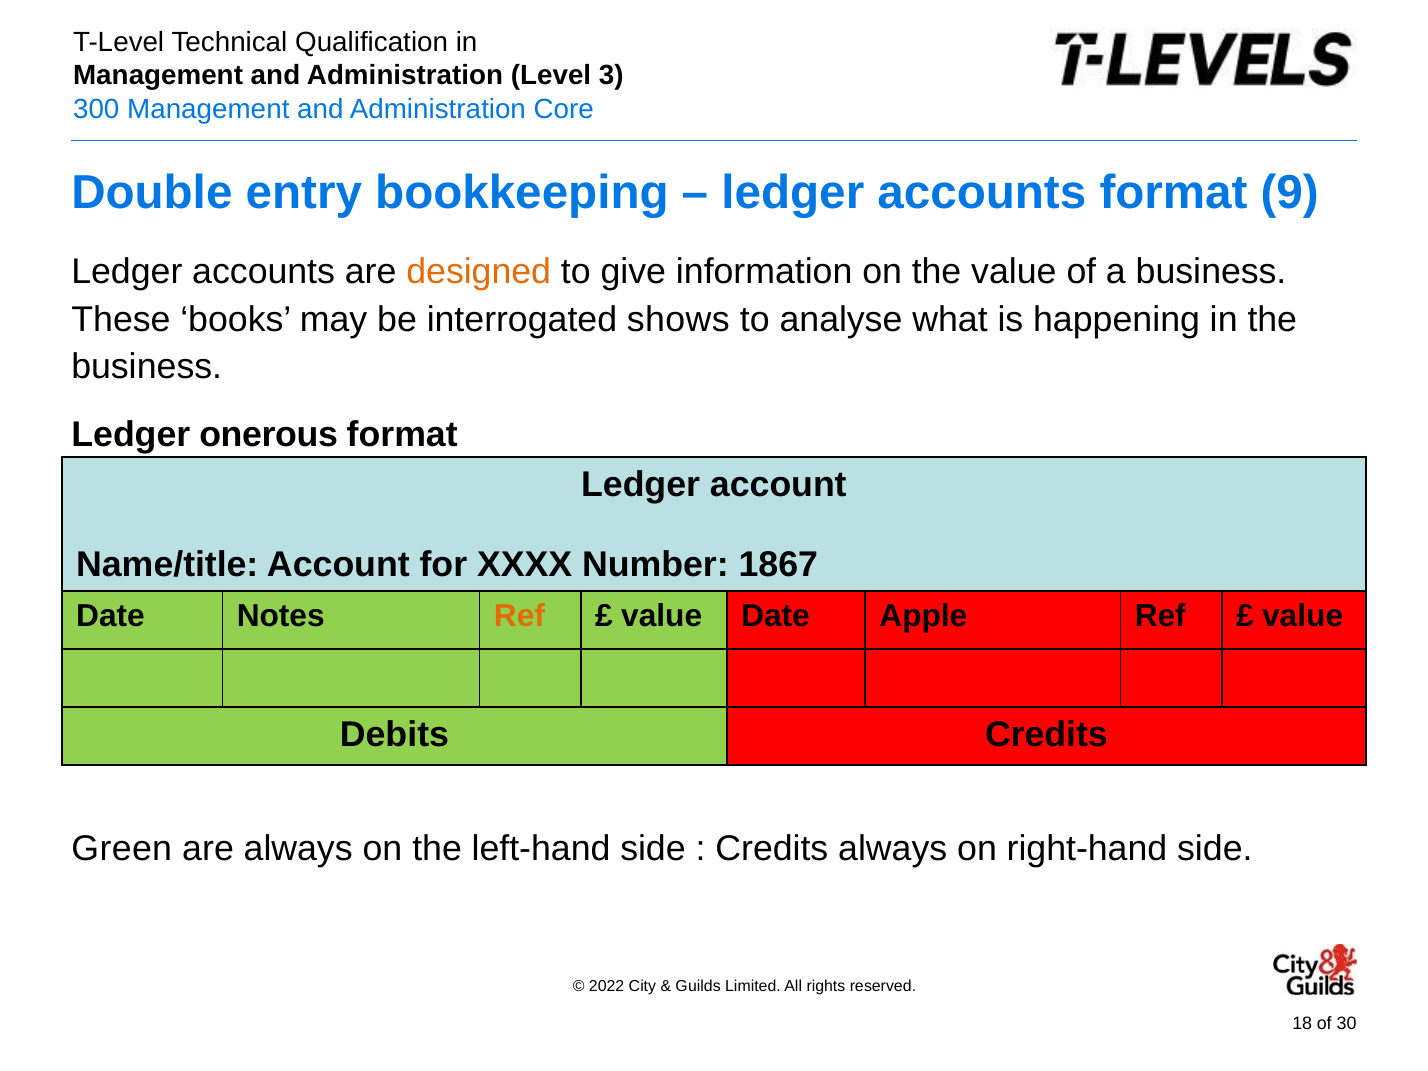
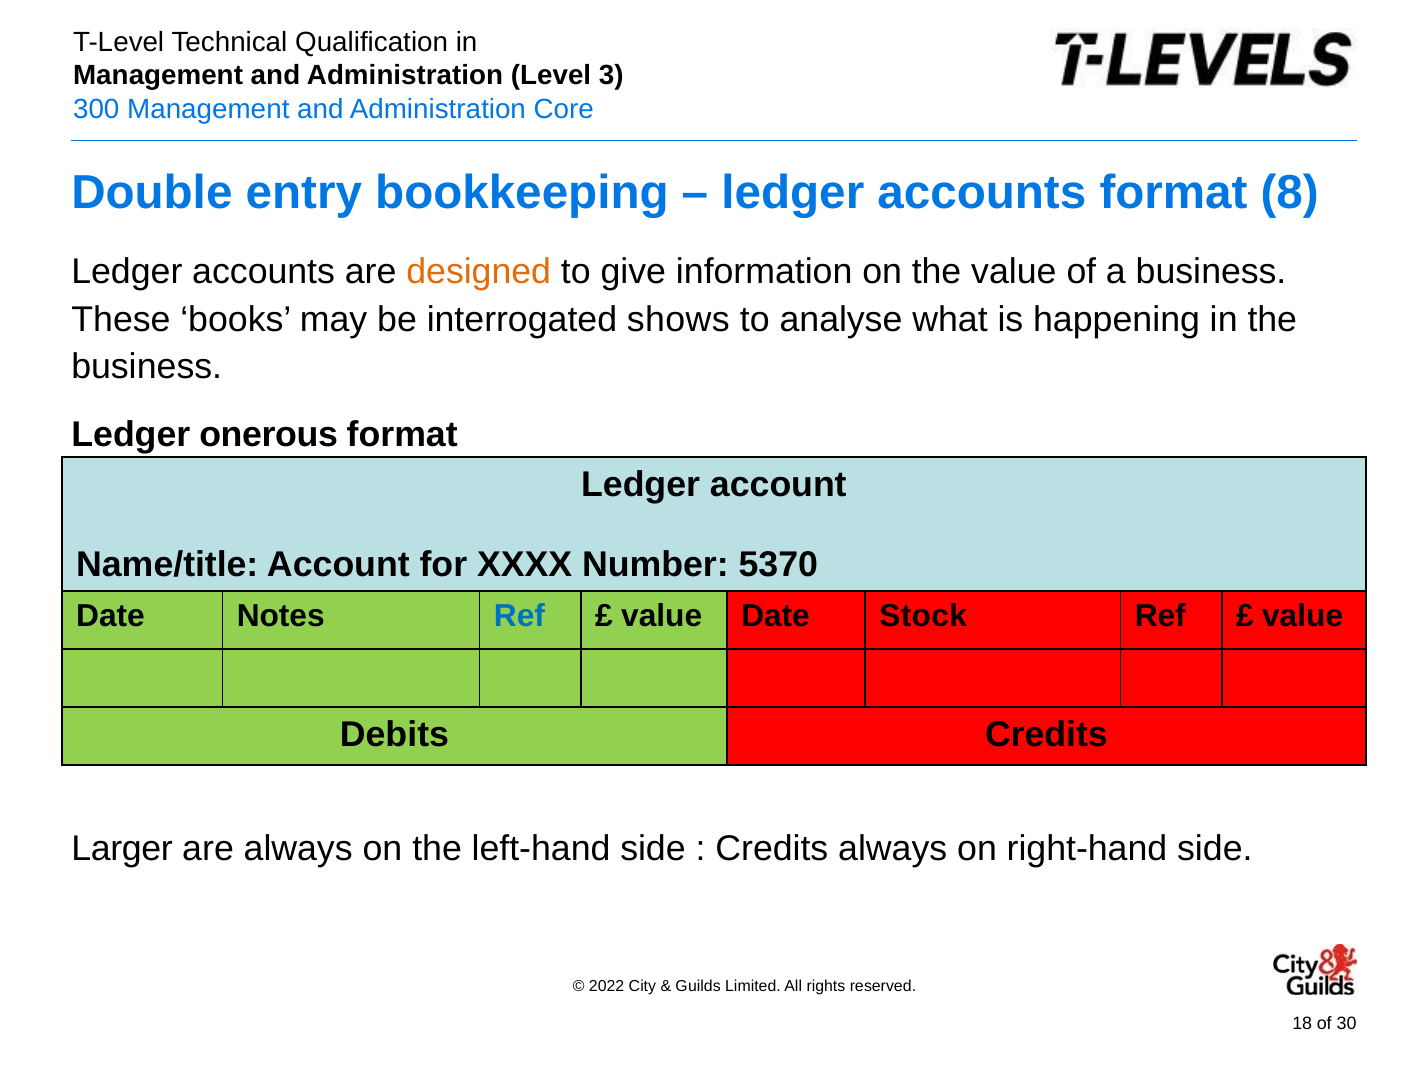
9: 9 -> 8 (1290, 192)
1867: 1867 -> 5370 (778, 564)
Ref colour: orange -> blue (519, 616)
Apple: Apple -> Stock (923, 616)
Green: Green -> Larger (122, 849)
